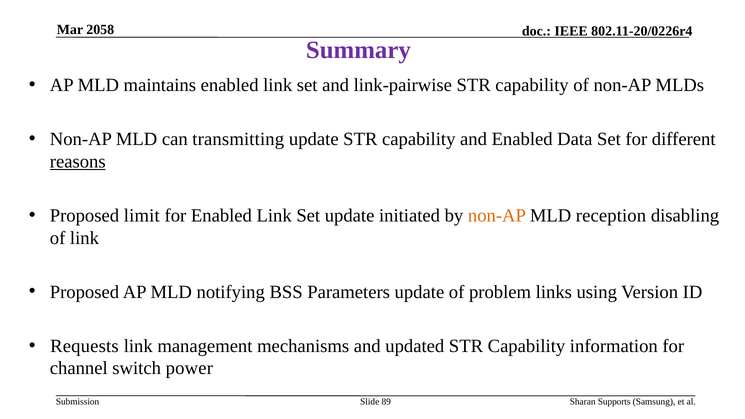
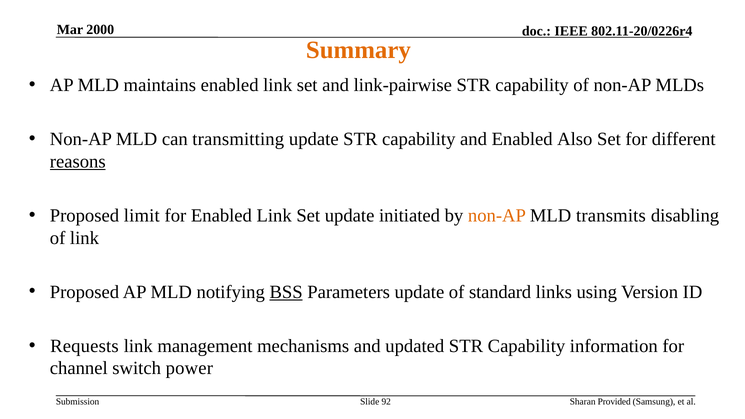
2058: 2058 -> 2000 (100, 30)
Summary colour: purple -> orange (358, 50)
Data: Data -> Also (575, 139)
reception: reception -> transmits (611, 216)
BSS underline: none -> present (286, 292)
problem: problem -> standard (500, 292)
89: 89 -> 92 (386, 402)
Supports: Supports -> Provided (614, 402)
